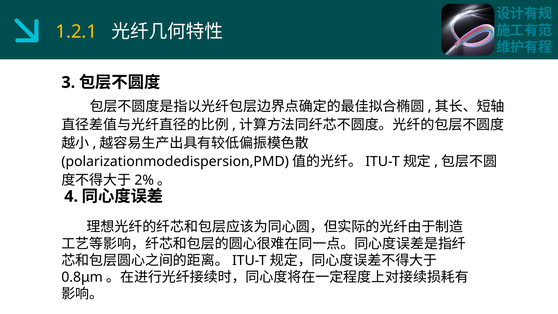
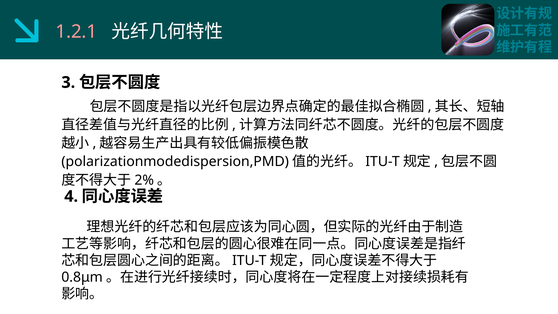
1.2.1 colour: yellow -> pink (76, 32)
